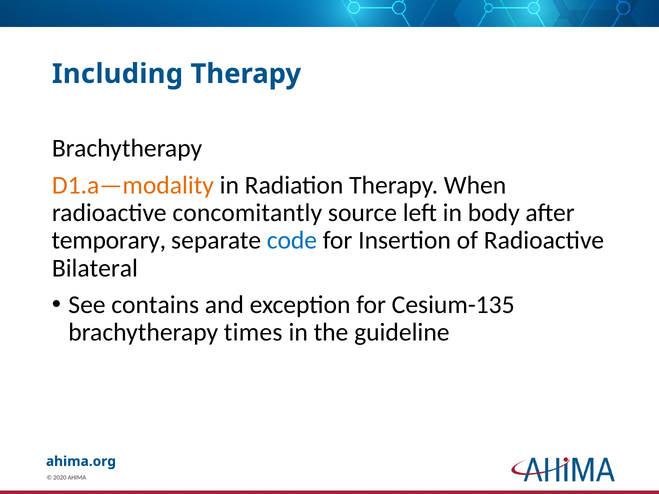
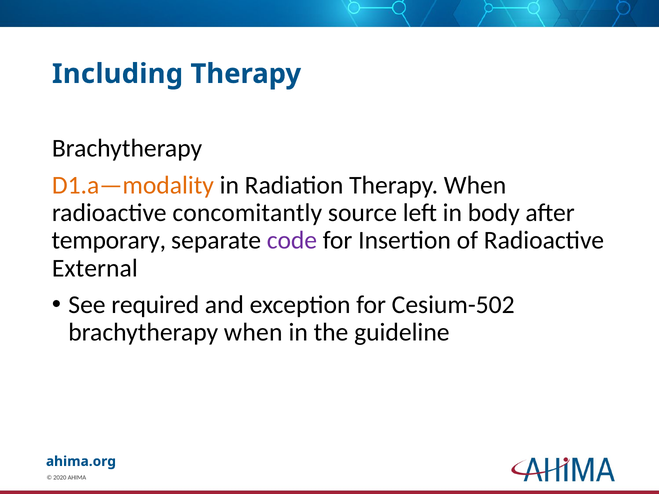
code colour: blue -> purple (292, 241)
Bilateral: Bilateral -> External (95, 268)
contains: contains -> required (155, 305)
Cesium-135: Cesium-135 -> Cesium-502 (453, 305)
brachytherapy times: times -> when (253, 333)
